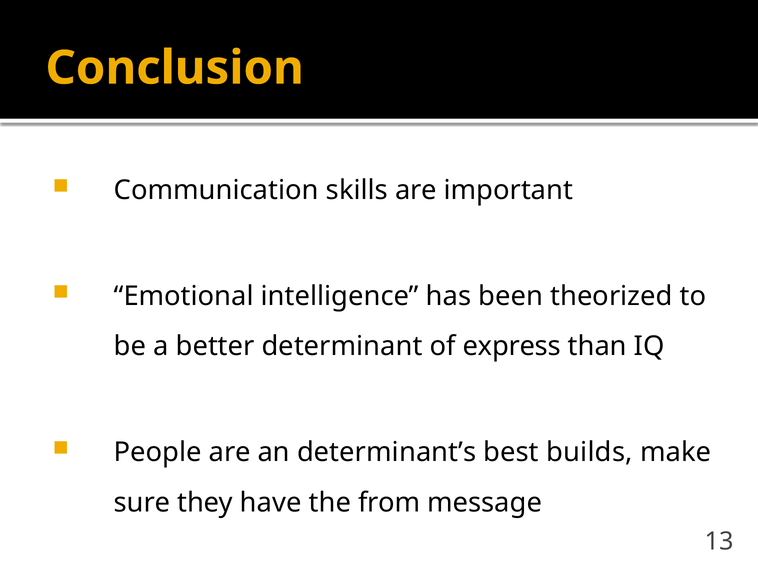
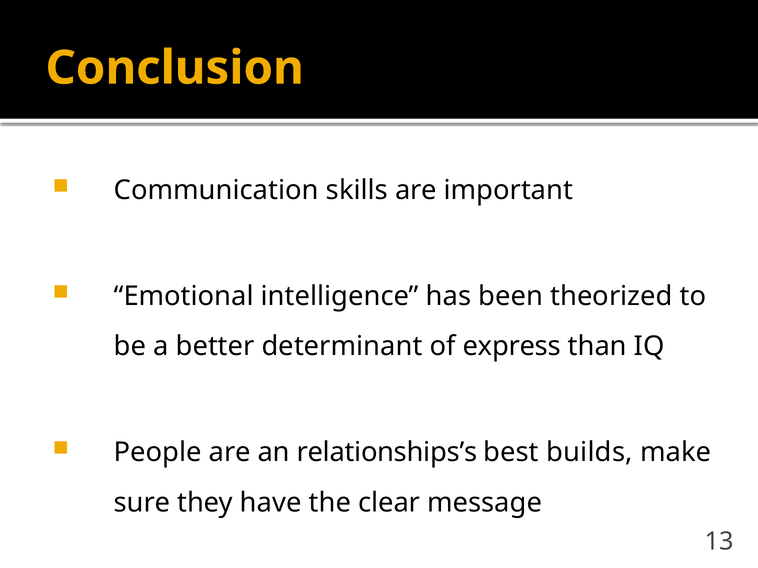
determinant’s: determinant’s -> relationships’s (387, 453)
from: from -> clear (389, 503)
